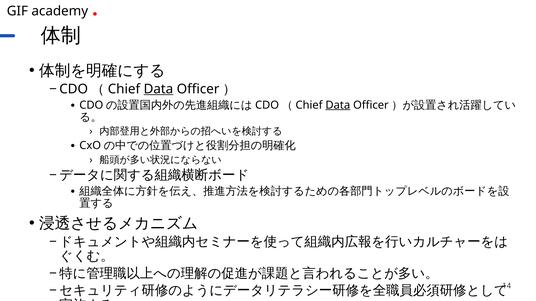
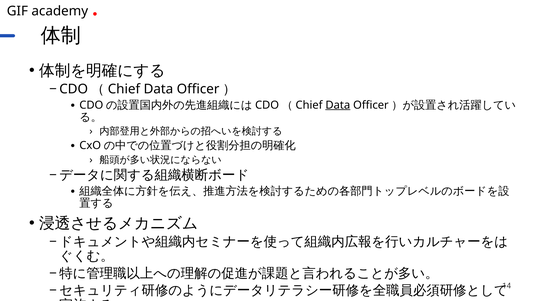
Data underline: present -> none (158, 89)
